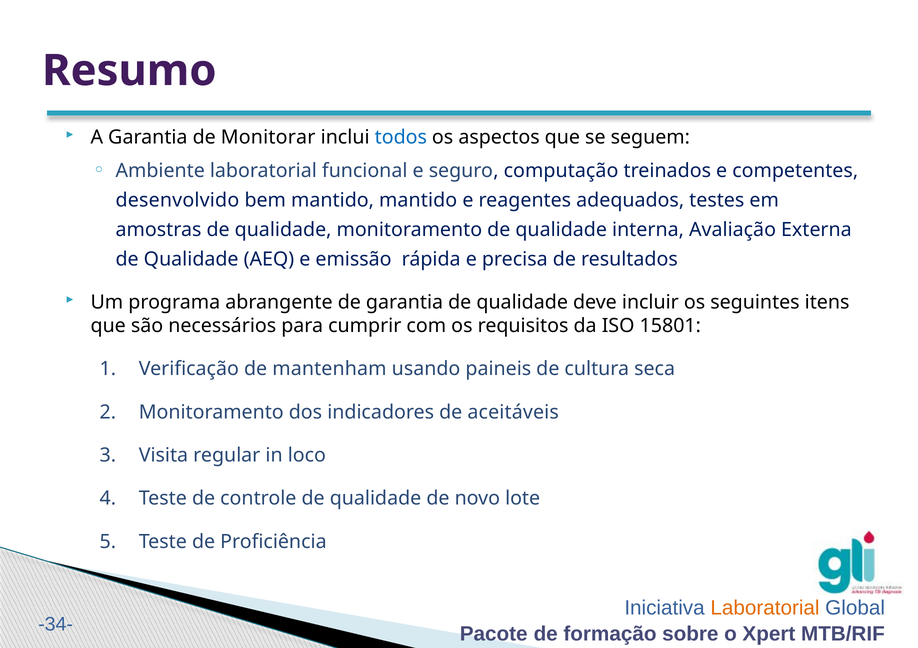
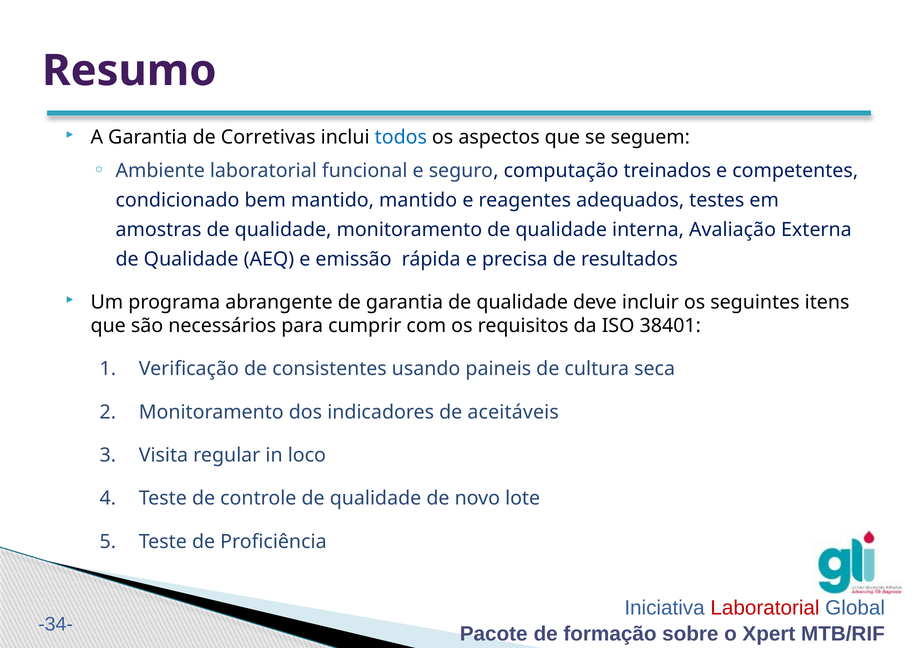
Monitorar: Monitorar -> Corretivas (268, 137)
desenvolvido: desenvolvido -> condicionado (178, 200)
15801: 15801 -> 38401 (670, 326)
mantenham: mantenham -> consistentes (329, 369)
Laboratorial colour: orange -> red (765, 608)
